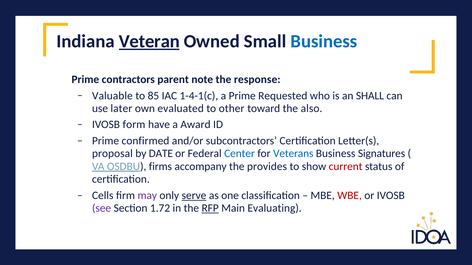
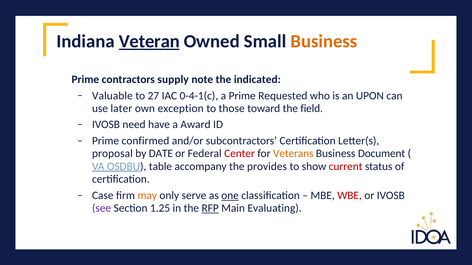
Business colour: blue -> orange (324, 41)
parent: parent -> supply (173, 80)
response: response -> indicated (257, 80)
85: 85 -> 27 (153, 96)
1-4-1(c: 1-4-1(c -> 0-4-1(c (199, 96)
SHALL: SHALL -> UPON (370, 96)
evaluated: evaluated -> exception (181, 109)
other: other -> those (232, 109)
also: also -> field (312, 109)
form: form -> need (134, 125)
Center colour: blue -> red (240, 154)
Veterans colour: blue -> orange (293, 154)
Signatures: Signatures -> Document (382, 154)
firms: firms -> table (160, 167)
Cells: Cells -> Case (103, 196)
may colour: purple -> orange (147, 196)
serve underline: present -> none (194, 196)
one underline: none -> present (230, 196)
1.72: 1.72 -> 1.25 (160, 209)
